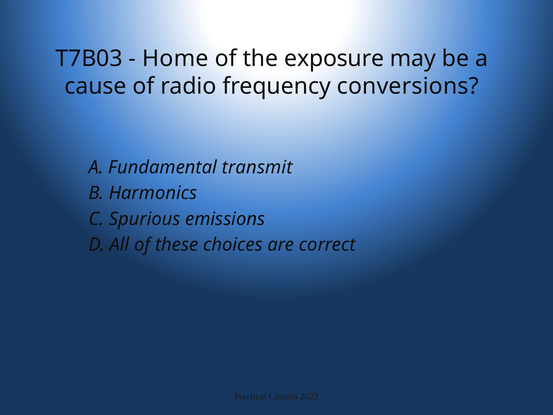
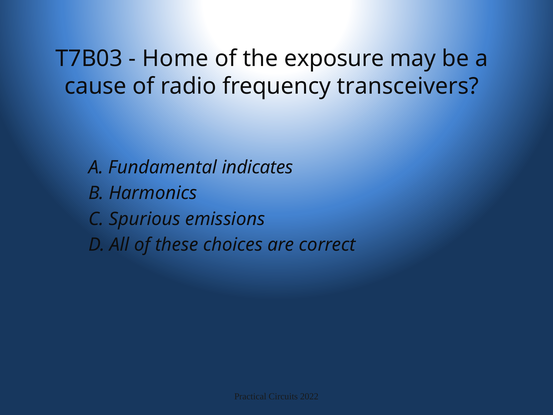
conversions: conversions -> transceivers (408, 86)
transmit: transmit -> indicates (257, 167)
